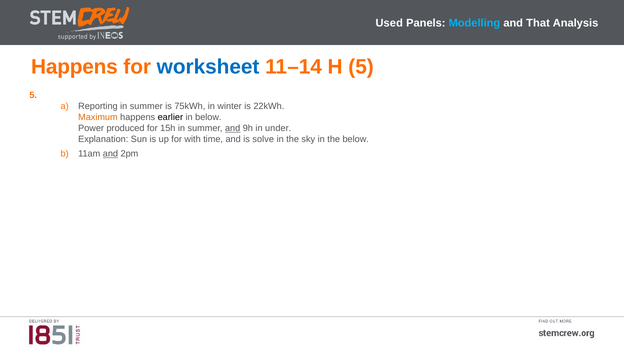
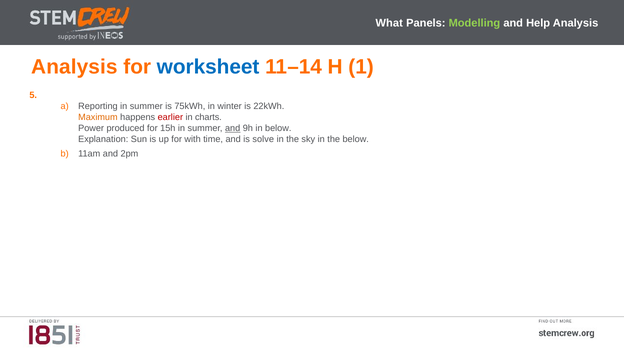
Used: Used -> What (389, 23)
Modelling colour: light blue -> light green (474, 23)
That: That -> Help (538, 23)
Happens: Happens -> Analysis (74, 67)
H 5: 5 -> 1 (361, 67)
earlier colour: black -> red (170, 117)
in below: below -> charts (208, 117)
in under: under -> below (278, 128)
and underline: present -> none (110, 154)
